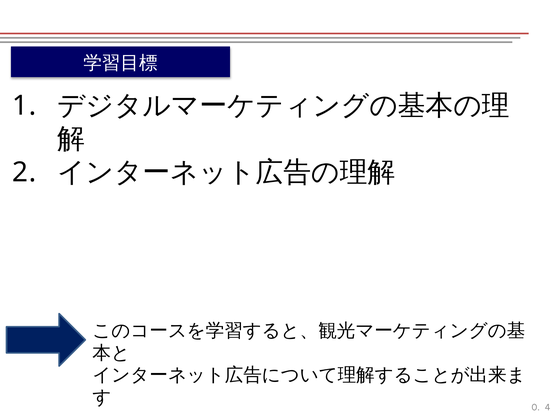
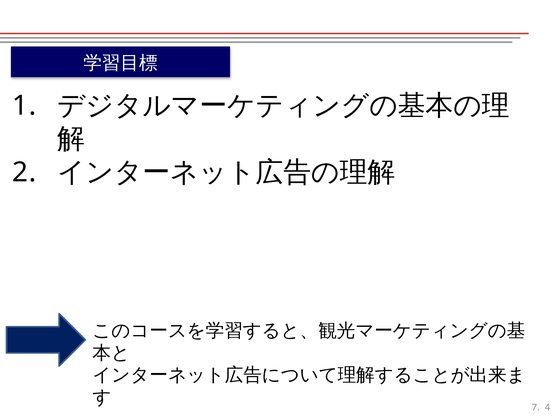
0: 0 -> 7 (536, 407)
